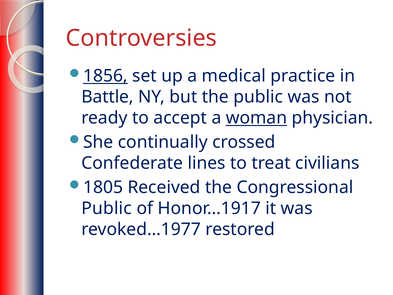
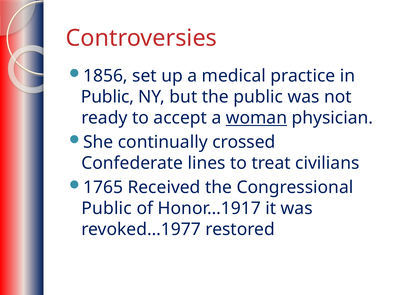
1856 underline: present -> none (105, 76)
Battle: Battle -> Public (108, 97)
1805: 1805 -> 1765 (103, 187)
